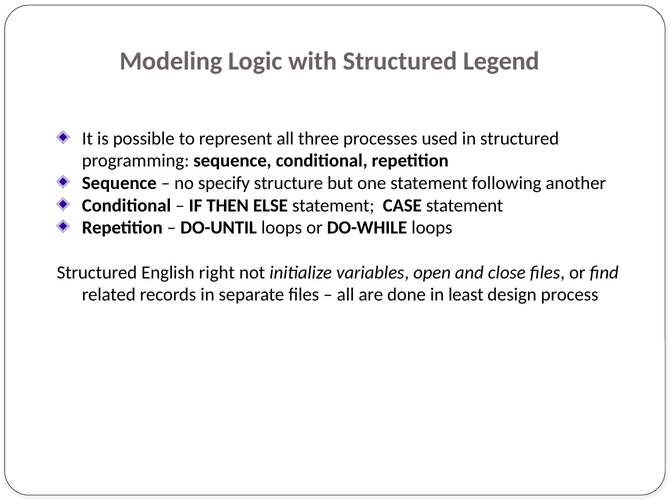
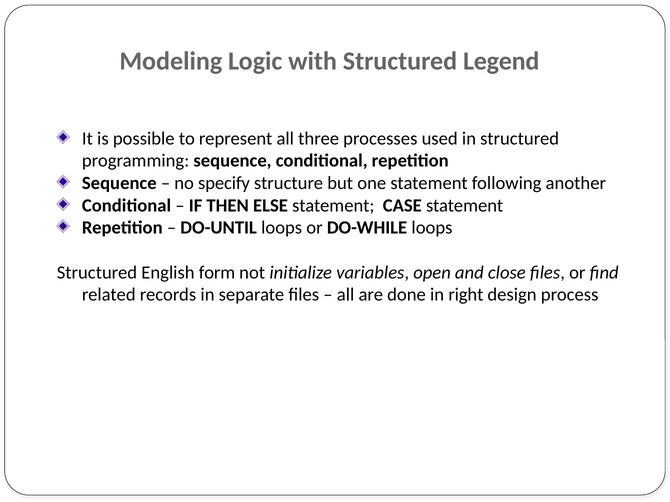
right: right -> form (217, 273)
least: least -> right (466, 295)
